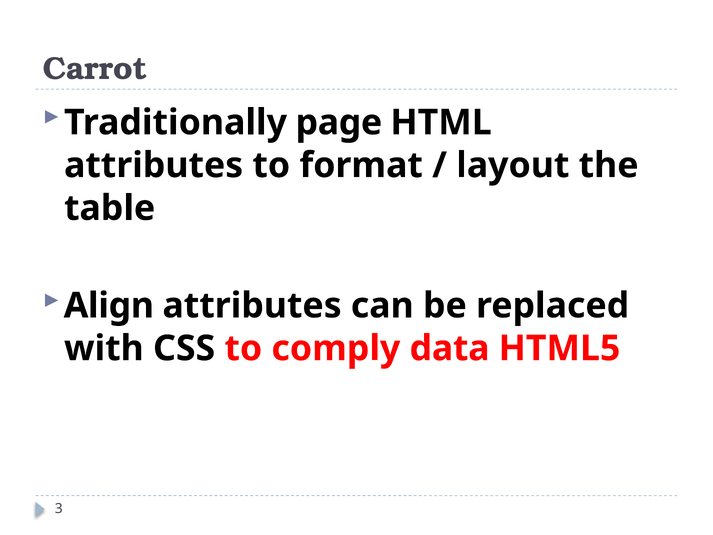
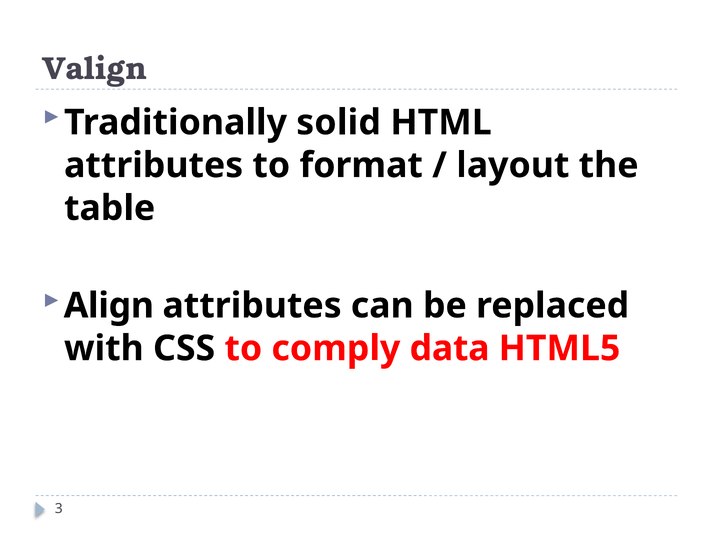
Carrot: Carrot -> Valign (95, 69)
page: page -> solid (339, 122)
